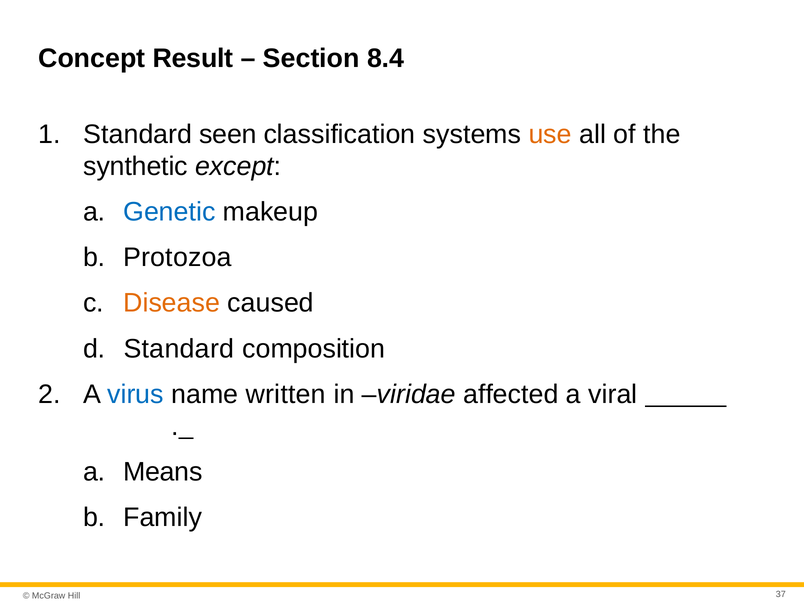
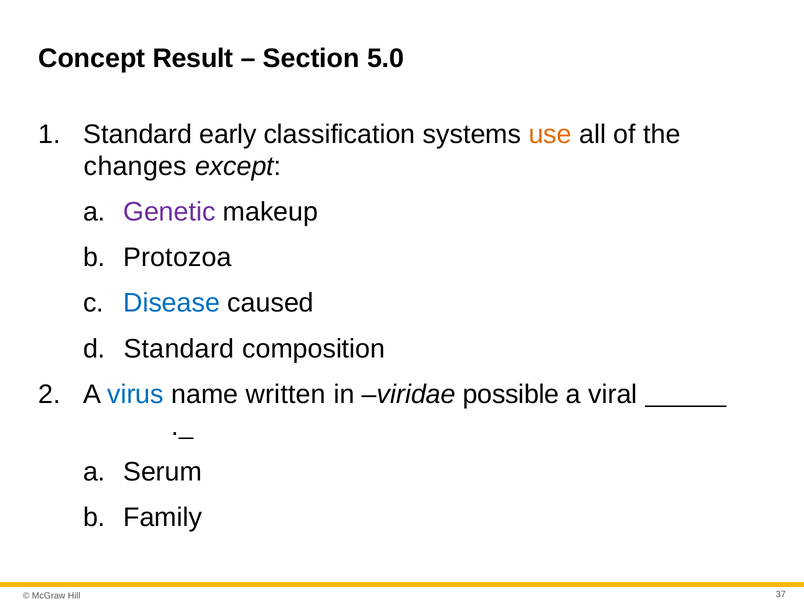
8.4: 8.4 -> 5.0 (386, 59)
seen: seen -> early (228, 134)
synthetic: synthetic -> changes (135, 166)
Genetic colour: blue -> purple (169, 212)
Disease colour: orange -> blue (172, 303)
affected: affected -> possible (511, 394)
Means: Means -> Serum (163, 472)
